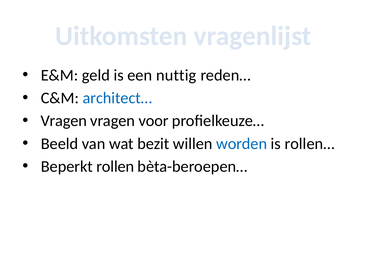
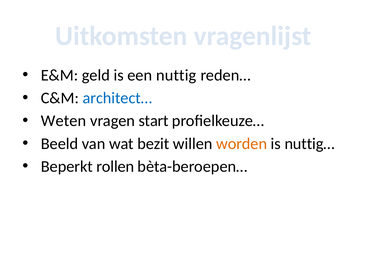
Vragen: Vragen -> Weten (64, 121)
voor: voor -> start (154, 121)
worden colour: blue -> orange (242, 144)
rollen…: rollen… -> nuttig… (310, 144)
